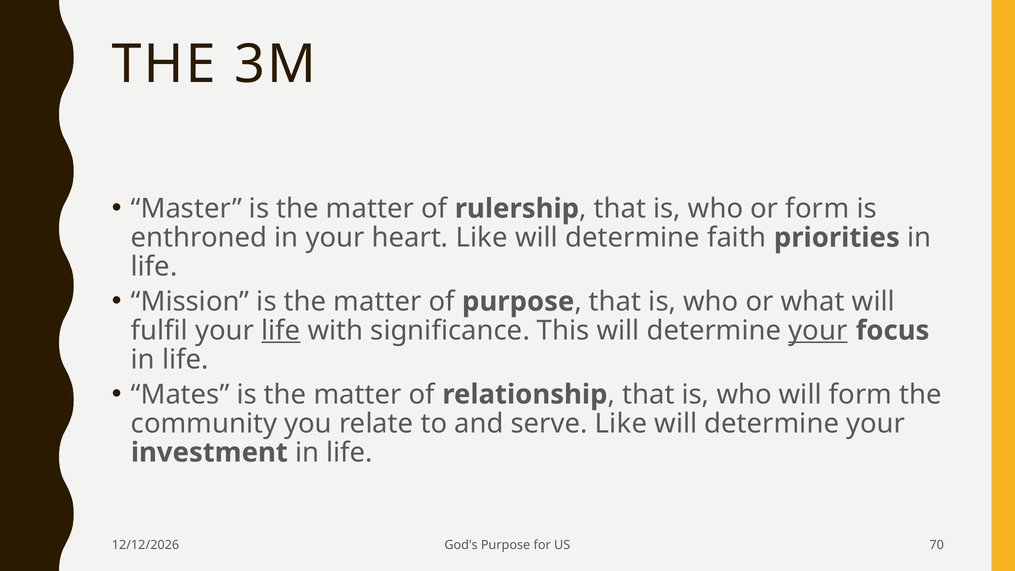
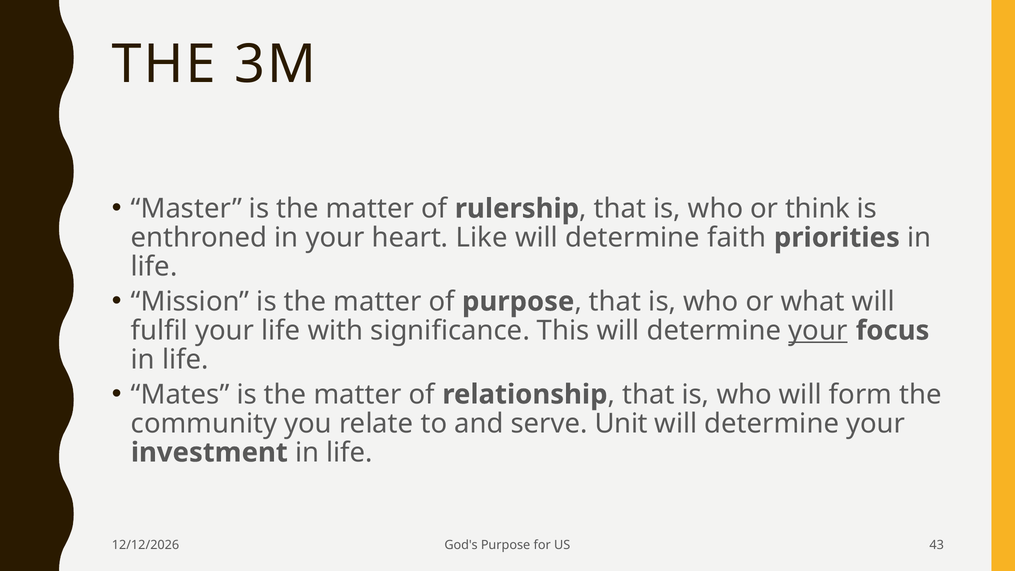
or form: form -> think (818, 209)
life underline: present -> none (281, 331)
serve Like: Like -> Unit (621, 424)
70: 70 -> 43 (937, 545)
